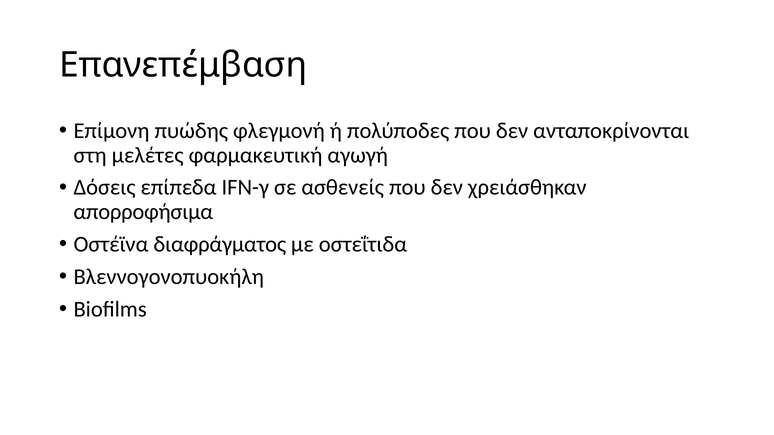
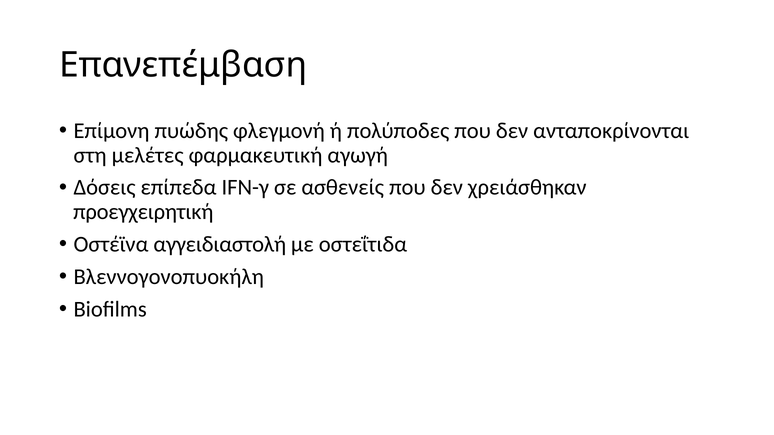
απορροφήσιμα: απορροφήσιμα -> προεγχειρητική (143, 212)
διαφράγματος: διαφράγματος -> αγγειδιαστολή (220, 245)
